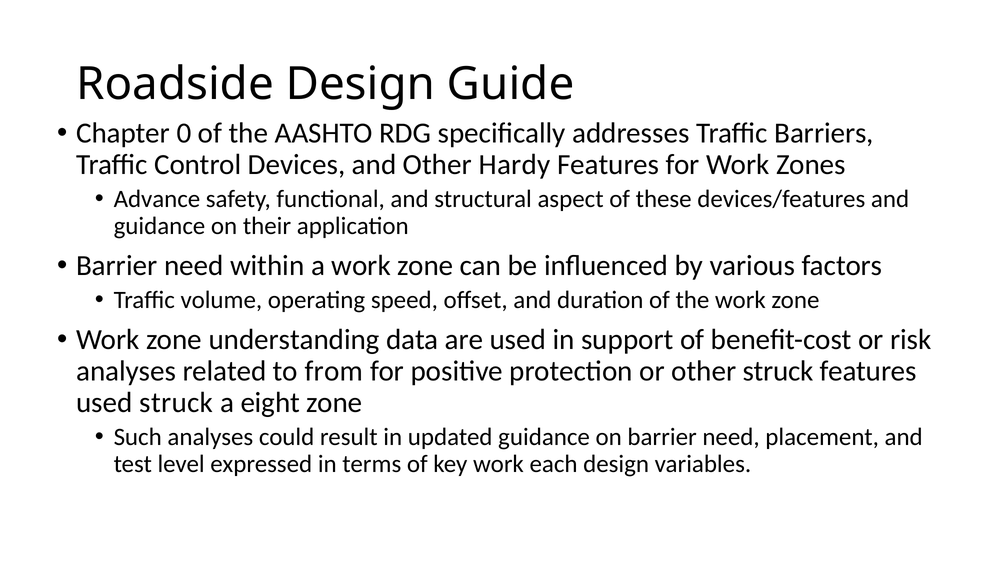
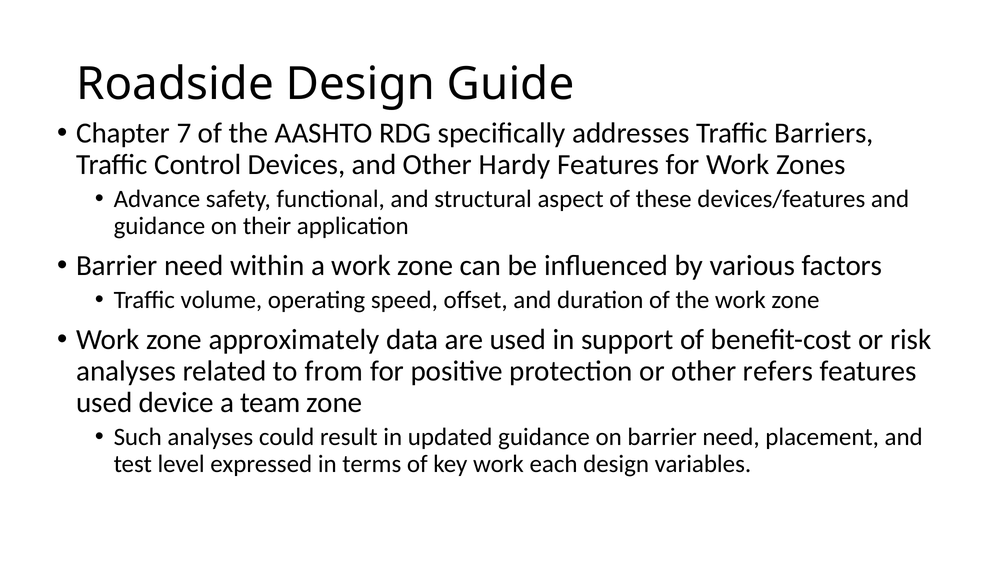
0: 0 -> 7 (184, 133)
understanding: understanding -> approximately (294, 340)
other struck: struck -> refers (778, 371)
used struck: struck -> device (176, 402)
eight: eight -> team (270, 402)
